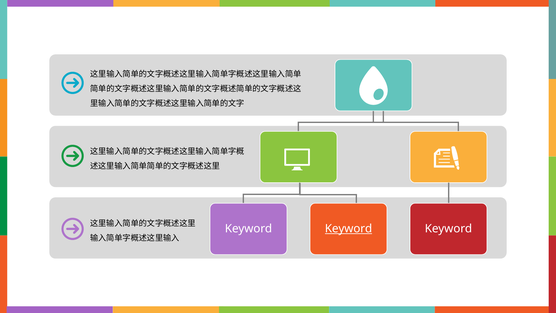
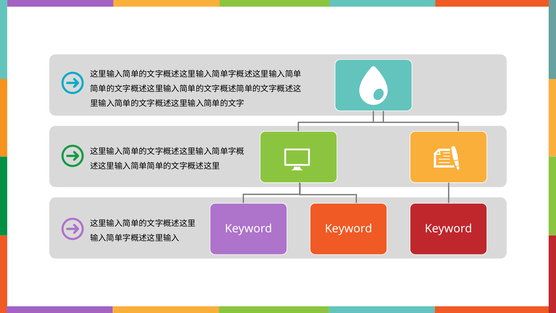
Keyword underline: present -> none (349, 229)
